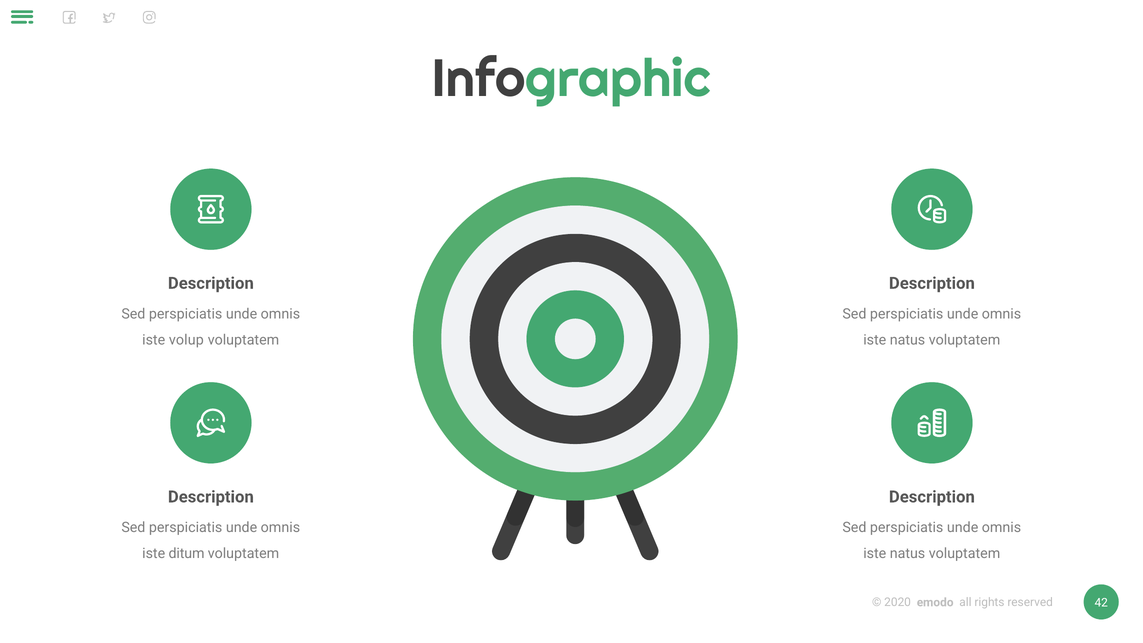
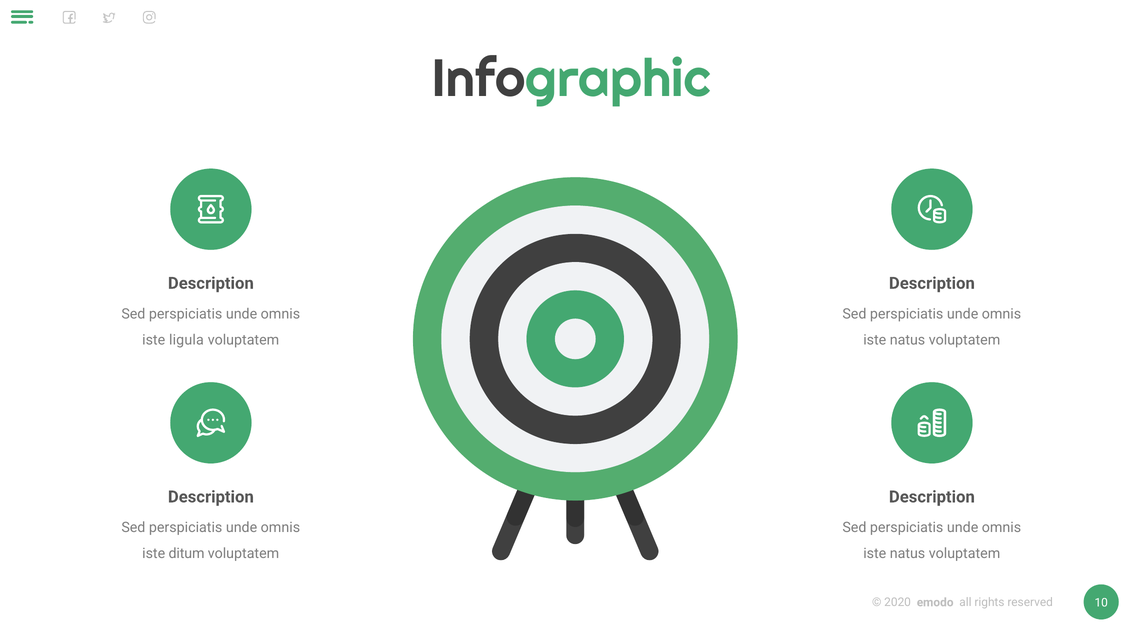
volup: volup -> ligula (186, 340)
42: 42 -> 10 (1101, 603)
